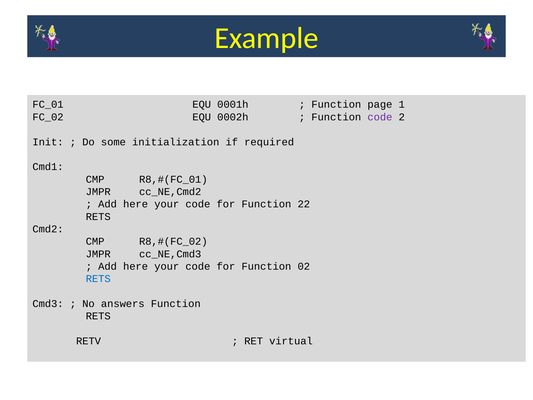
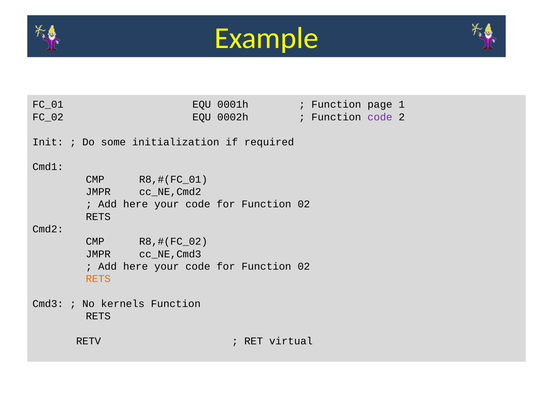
22: 22 -> 02 (304, 204)
RETS colour: blue -> orange (98, 279)
answers: answers -> kernels (123, 304)
